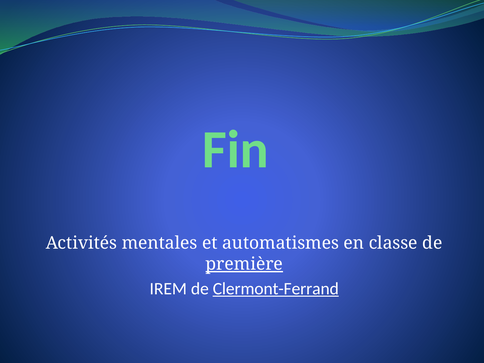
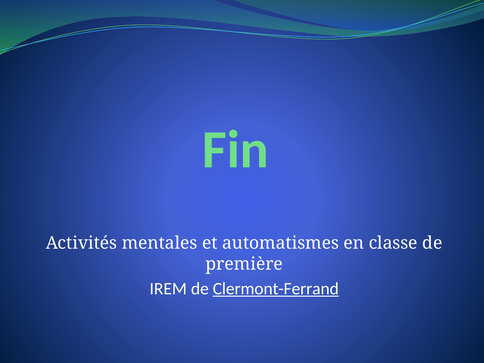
première underline: present -> none (244, 264)
